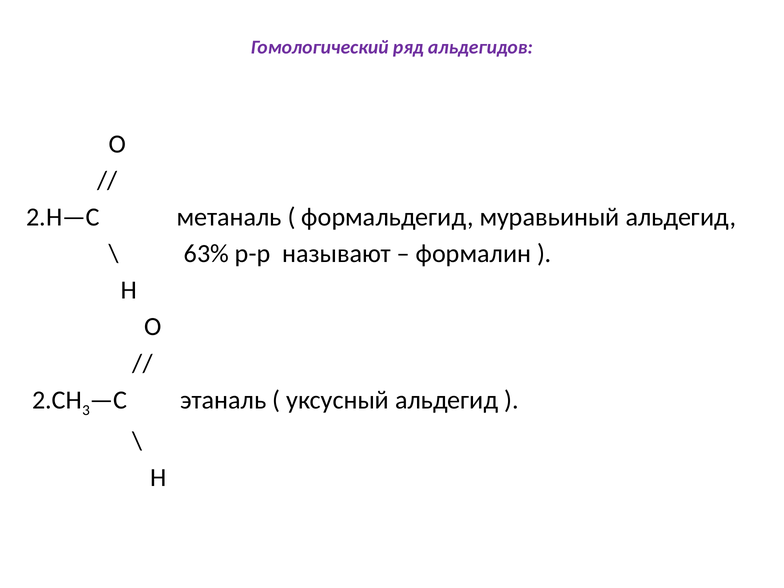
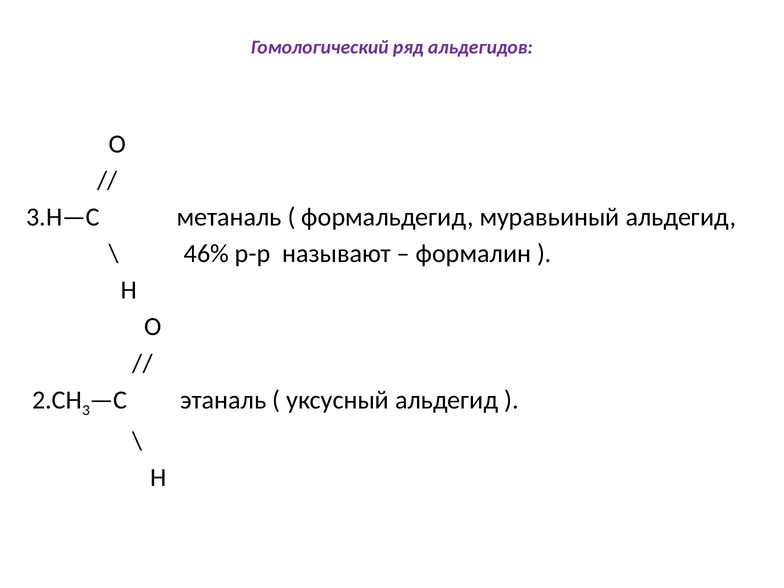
2.Н—С: 2.Н—С -> 3.Н—С (63, 217)
63%: 63% -> 46% (206, 254)
